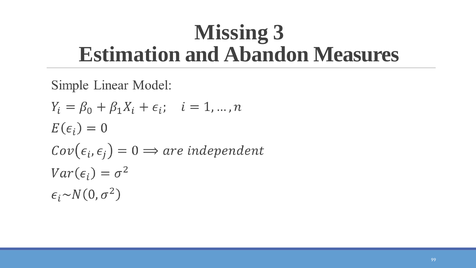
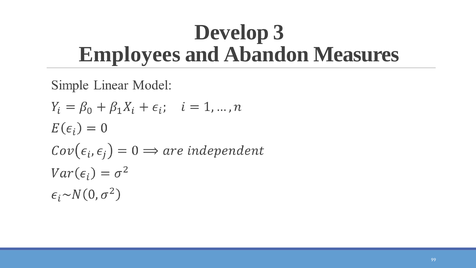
Missing: Missing -> Develop (232, 32)
Estimation: Estimation -> Employees (130, 54)
